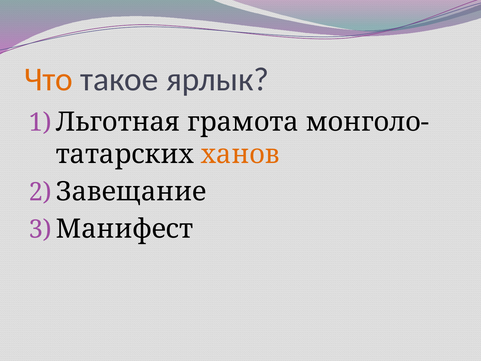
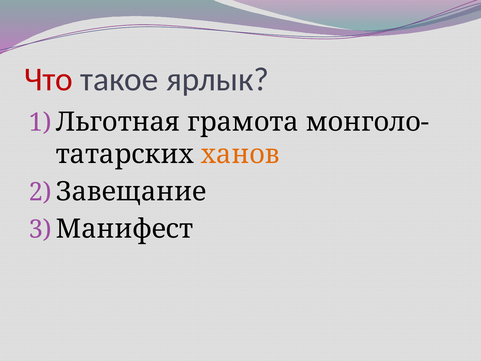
Что colour: orange -> red (48, 79)
